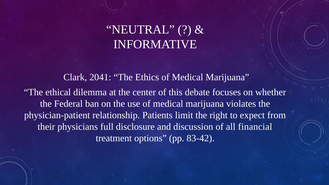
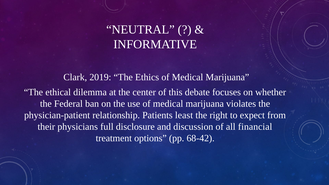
2041: 2041 -> 2019 (100, 77)
limit: limit -> least (184, 115)
83-42: 83-42 -> 68-42 (201, 138)
